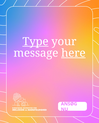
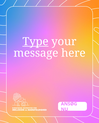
here underline: present -> none (73, 53)
